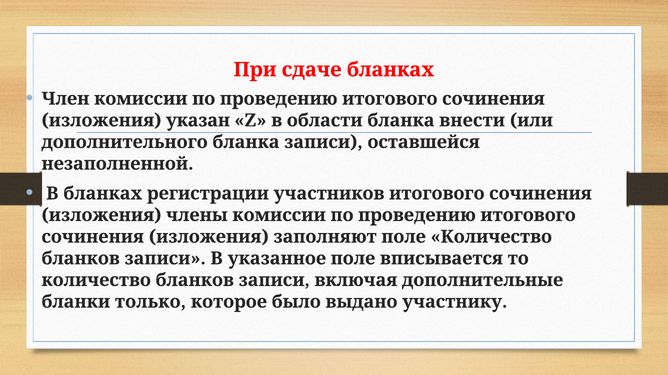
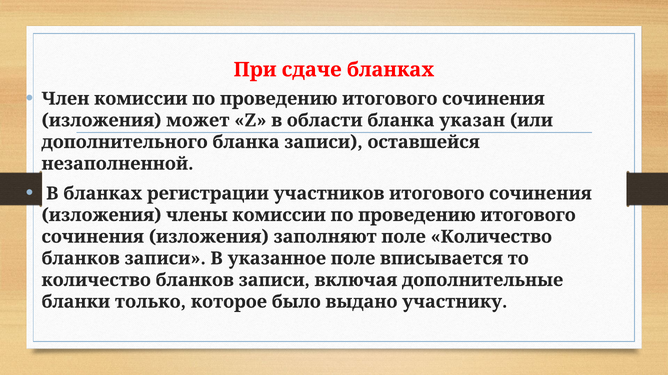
указан: указан -> может (198, 121)
внести: внести -> указан (472, 121)
